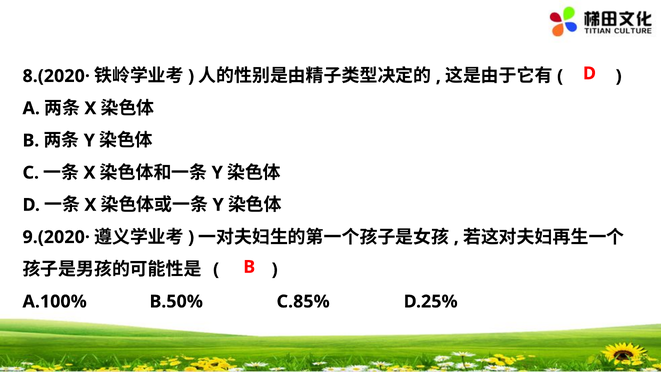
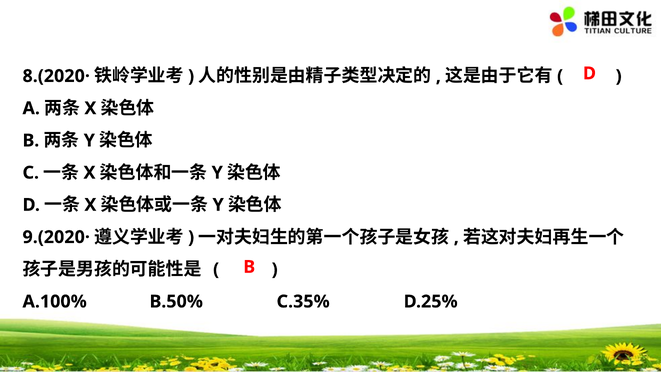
C.85%: C.85% -> C.35% (303, 302)
